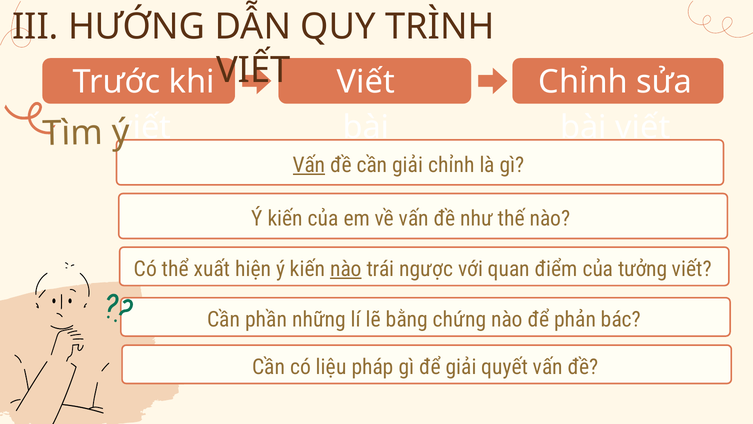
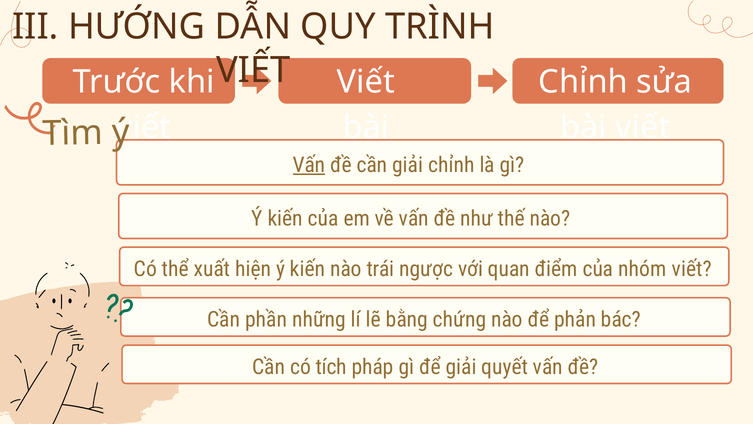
nào underline: present -> none (346, 269)
tưởng: tưởng -> nhóm (642, 269)
liệu: liệu -> tích (331, 367)
